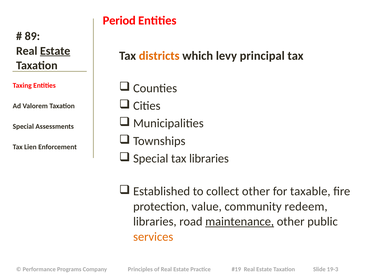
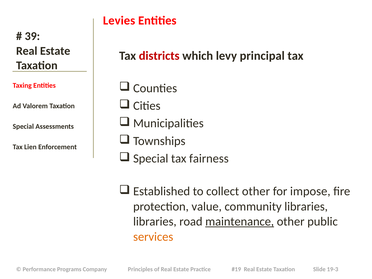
Period: Period -> Levies (119, 21)
89: 89 -> 39 (32, 36)
Estate underline: present -> none (55, 51)
districts colour: orange -> red (159, 56)
tax libraries: libraries -> fairness (209, 159)
taxable: taxable -> impose (310, 191)
community redeem: redeem -> libraries (306, 206)
